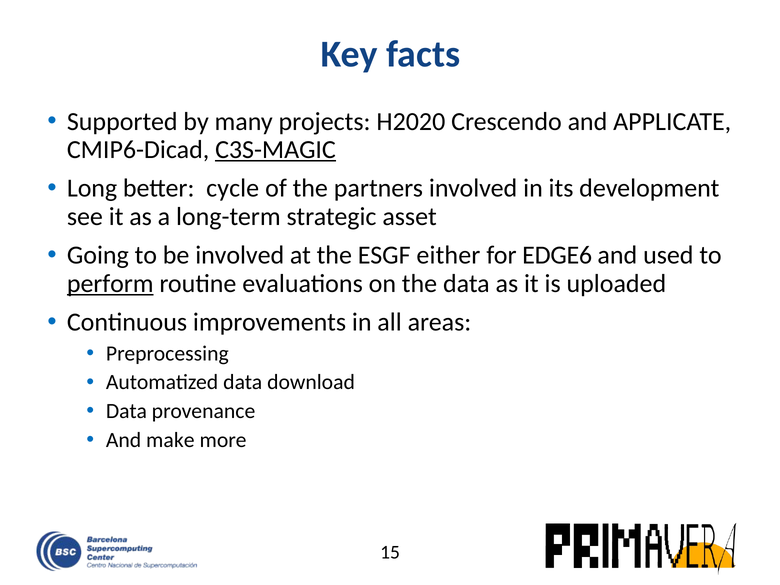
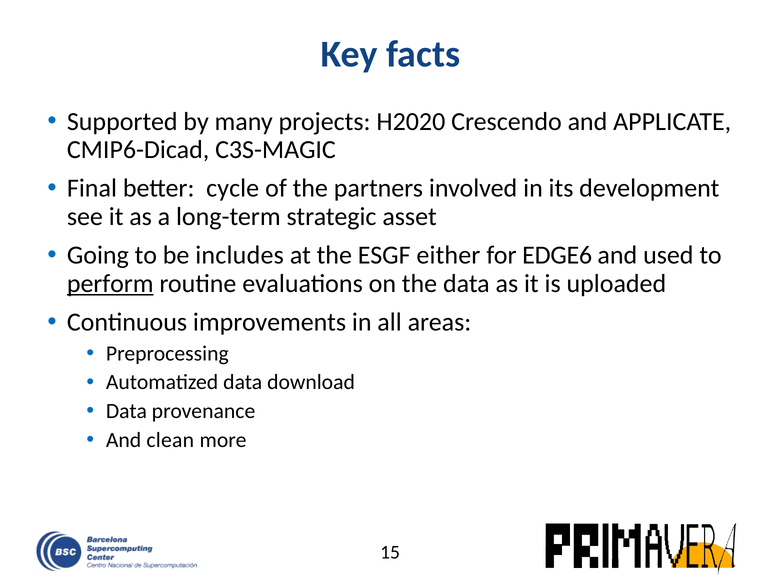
C3S-MAGIC underline: present -> none (276, 150)
Long: Long -> Final (92, 188)
be involved: involved -> includes (240, 255)
make: make -> clean (170, 440)
